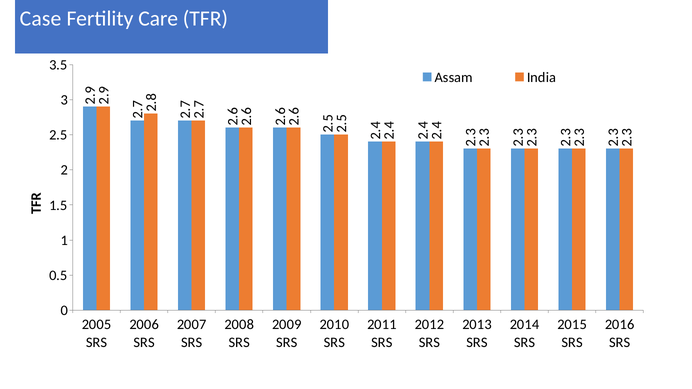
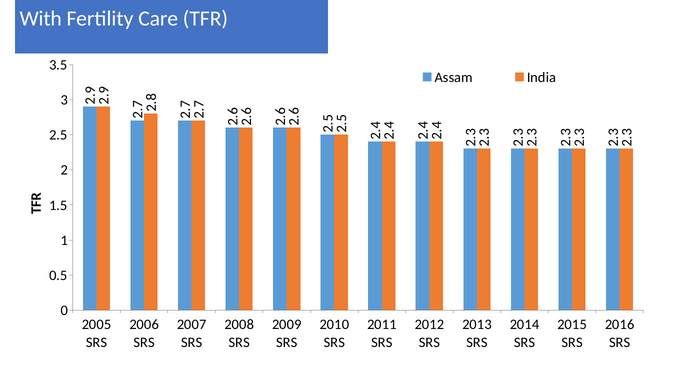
Case: Case -> With (41, 19)
